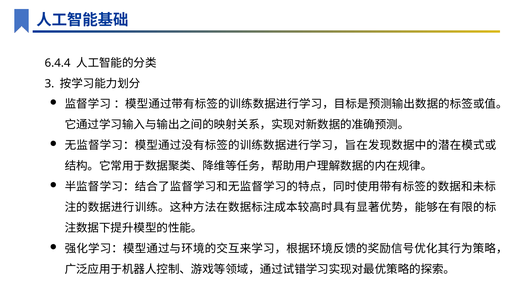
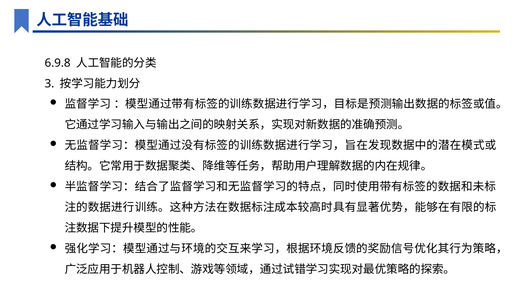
6.4.4: 6.4.4 -> 6.9.8 (58, 63)
